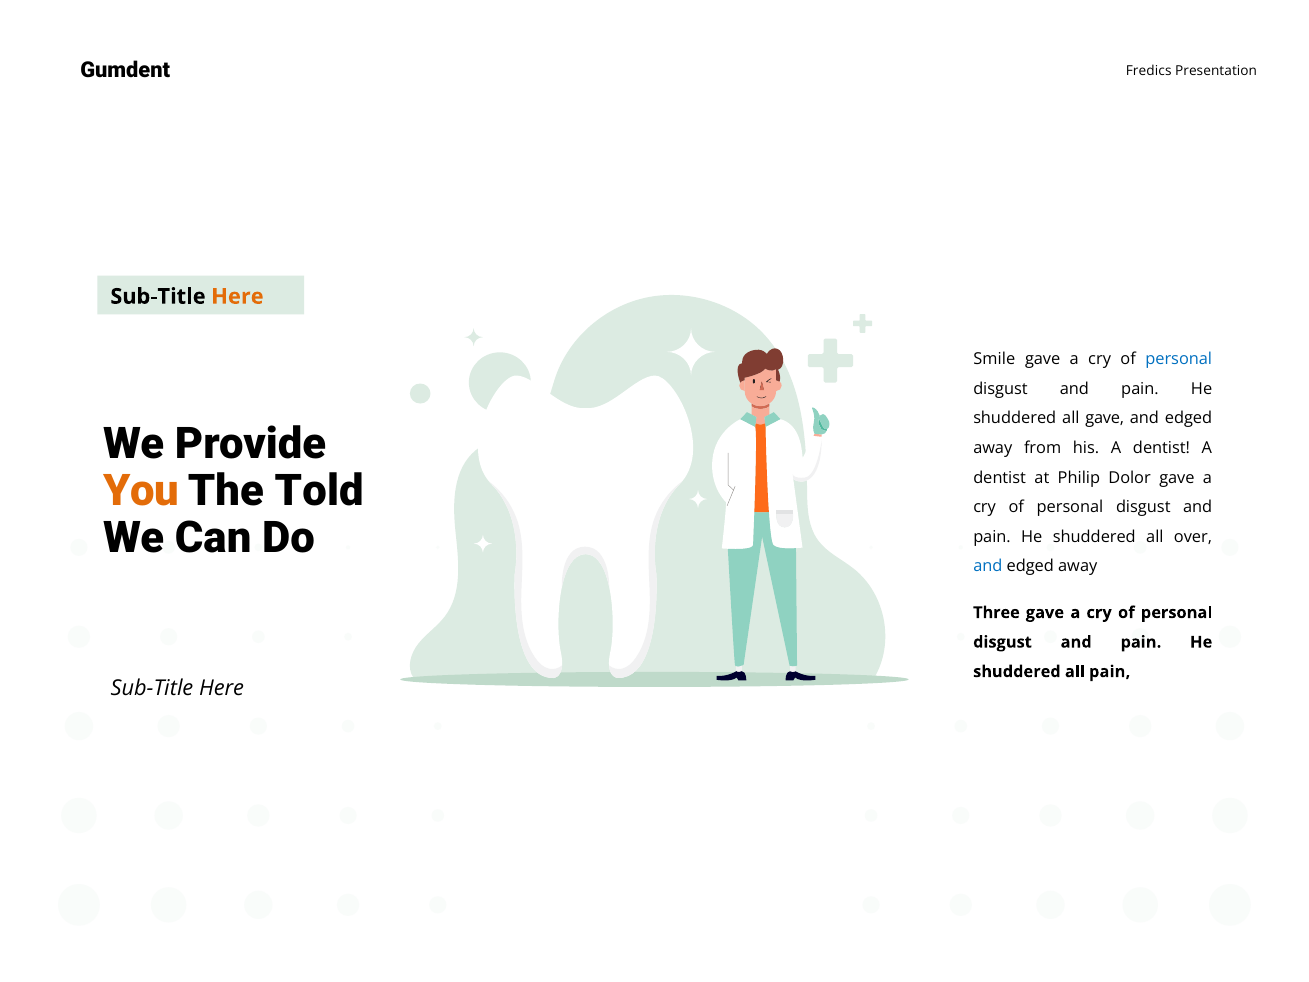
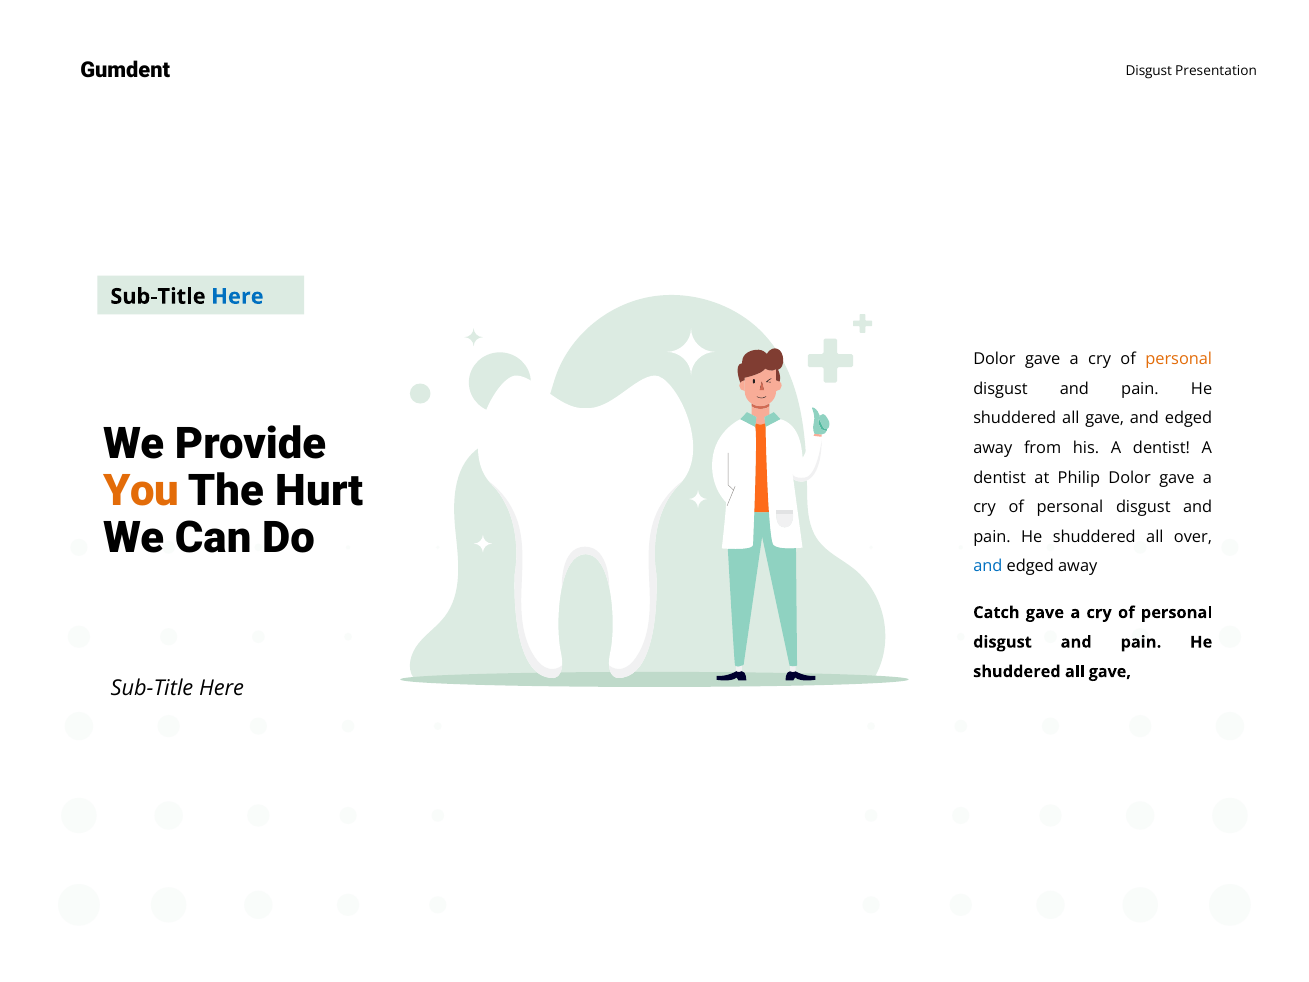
Fredics: Fredics -> Disgust (1149, 71)
Here colour: orange -> blue (237, 296)
Smile: Smile -> Dolor (994, 359)
personal colour: blue -> orange (1179, 359)
Told: Told -> Hurt (319, 491)
Three: Three -> Catch (996, 612)
pain: pain -> gave (1110, 672)
